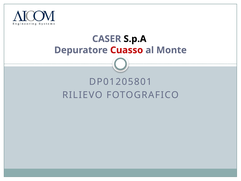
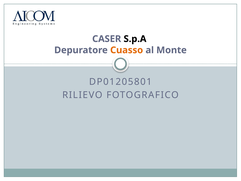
Cuasso colour: red -> orange (127, 50)
